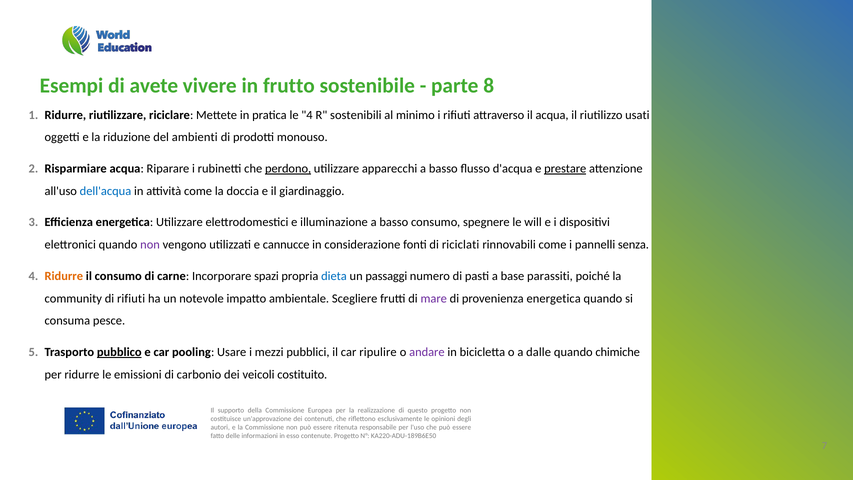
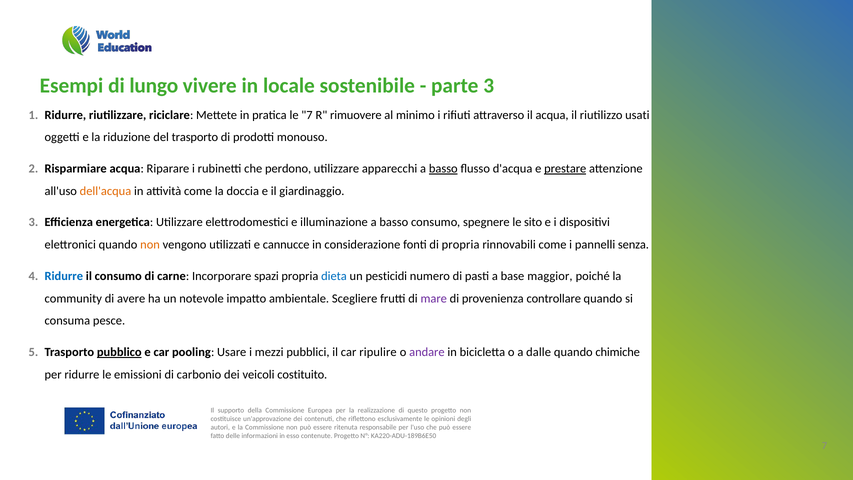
avete: avete -> lungo (154, 86)
frutto: frutto -> locale (289, 86)
parte 8: 8 -> 3 (489, 86)
le 4: 4 -> 7 (307, 115)
sostenibili: sostenibili -> rimuovere (356, 115)
del ambienti: ambienti -> trasporto (195, 137)
perdono underline: present -> none (288, 169)
basso underline: none -> present (443, 169)
dell'acqua colour: blue -> orange (105, 191)
will: will -> sito (533, 222)
non colour: purple -> orange (150, 245)
di riciclati: riciclati -> propria (461, 245)
Ridurre colour: orange -> blue (64, 276)
passaggi: passaggi -> pesticidi (386, 276)
parassiti: parassiti -> maggior (550, 276)
di rifiuti: rifiuti -> avere (131, 298)
provenienza energetica: energetica -> controllare (554, 298)
